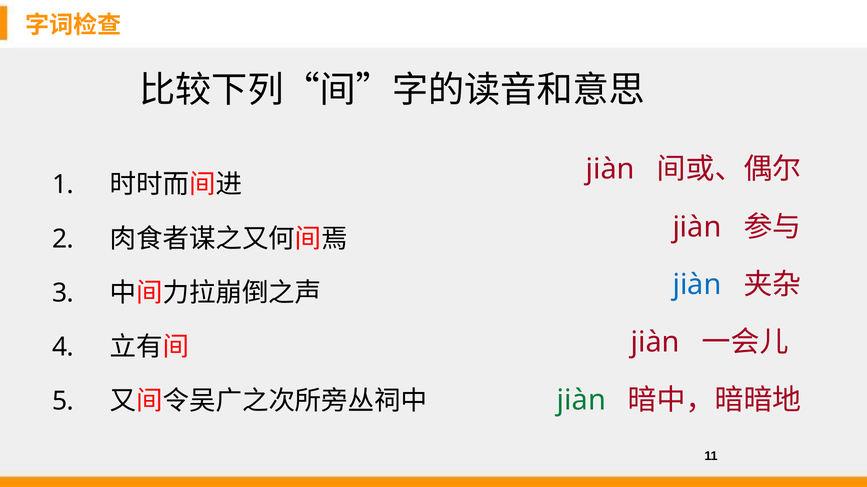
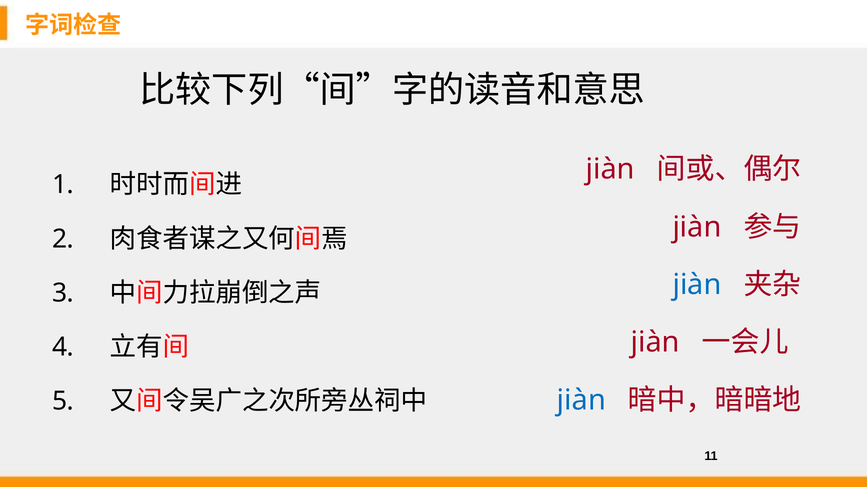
jiàn colour: green -> blue (581, 401)
